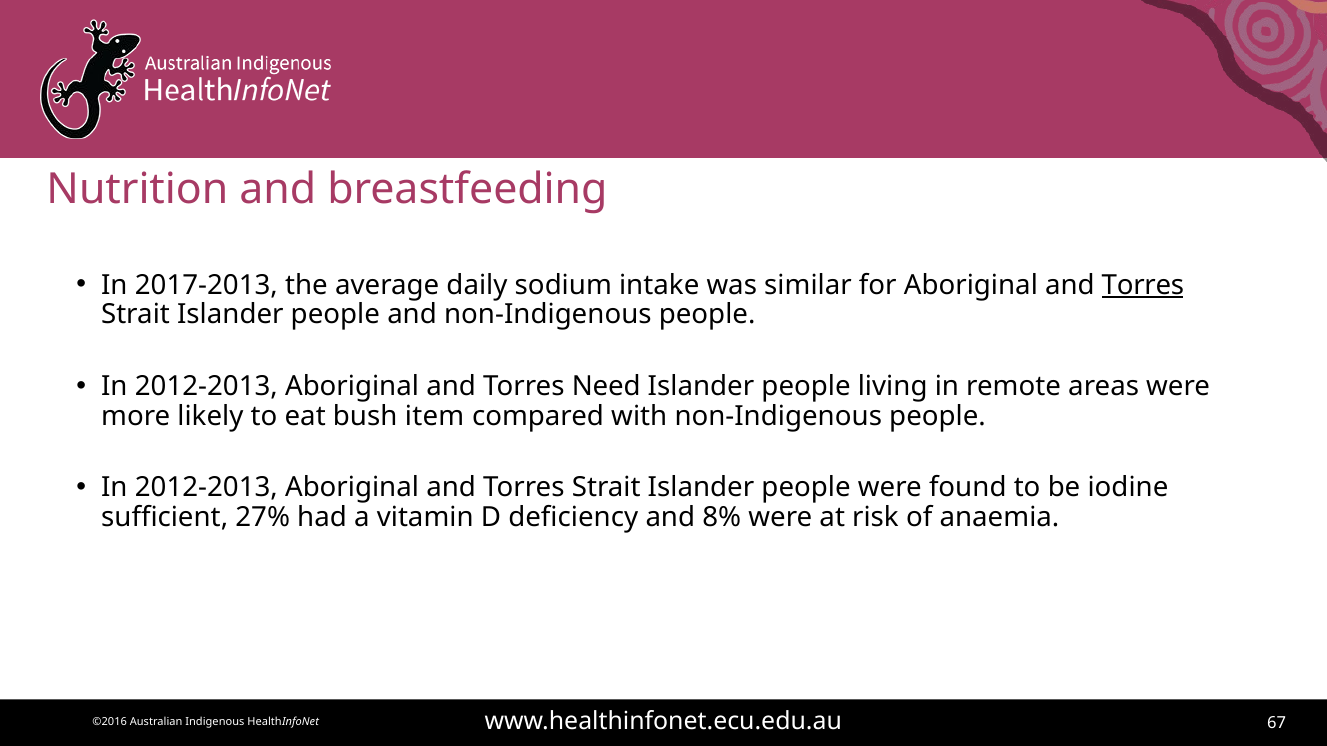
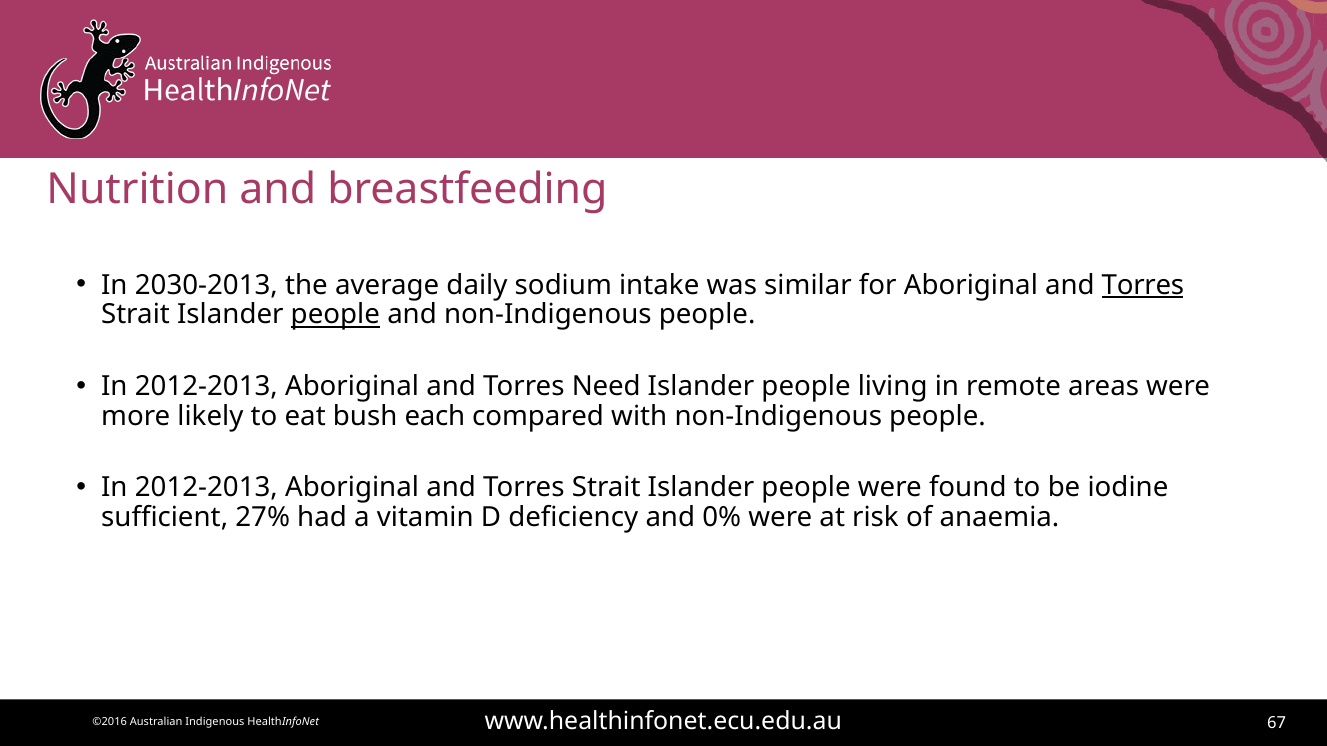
2017-2013: 2017-2013 -> 2030-2013 (206, 285)
people underline: none -> present (335, 315)
item: item -> each (435, 416)
8%: 8% -> 0% (722, 517)
